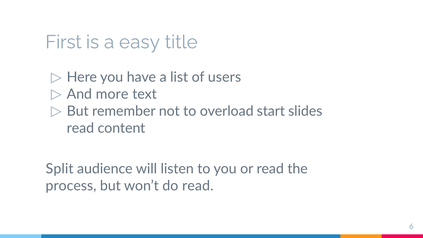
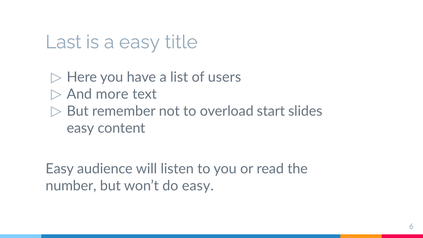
First: First -> Last (63, 42)
read: read -> easy (80, 128)
Split: Split -> Easy (60, 169)
process: process -> number (71, 186)
do read: read -> easy (198, 186)
